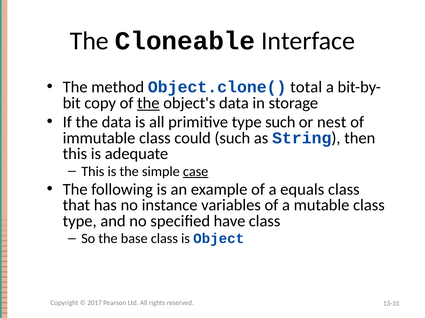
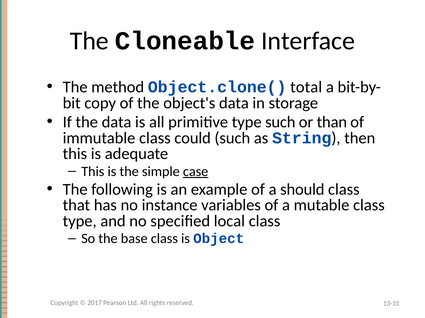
the underline: present -> none (148, 103)
nest: nest -> than (332, 122)
equals: equals -> should (302, 190)
have: have -> local (229, 222)
